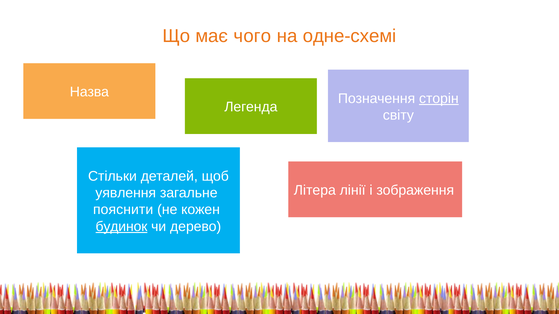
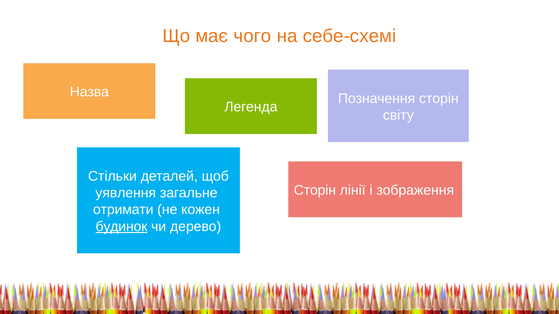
одне-схемі: одне-схемі -> себе-схемі (349, 36)
сторін underline: present -> none (439, 99)
Літера: Літера -> Сторін (315, 191)
пояснити: пояснити -> отримати (123, 210)
